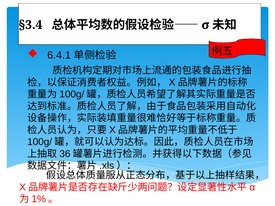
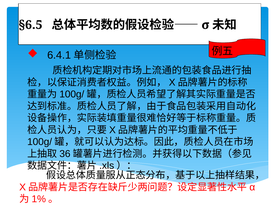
§3.4: §3.4 -> §6.5 (30, 25)
